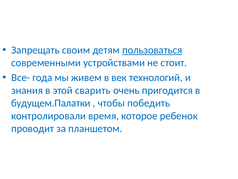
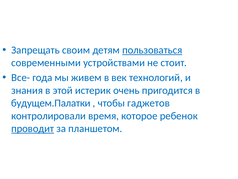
сварить: сварить -> истерик (93, 90)
победить: победить -> гаджетов (149, 103)
проводит underline: none -> present (33, 128)
